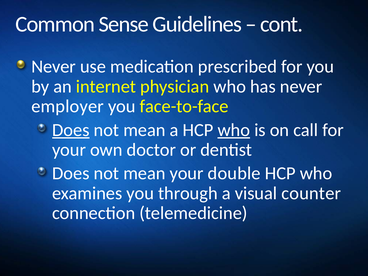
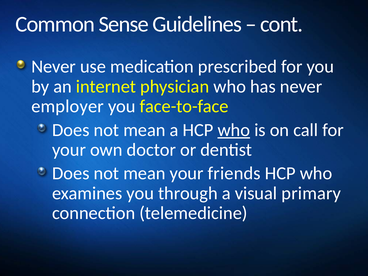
Does underline: present -> none (71, 130)
double: double -> friends (234, 173)
counter: counter -> primary (311, 193)
